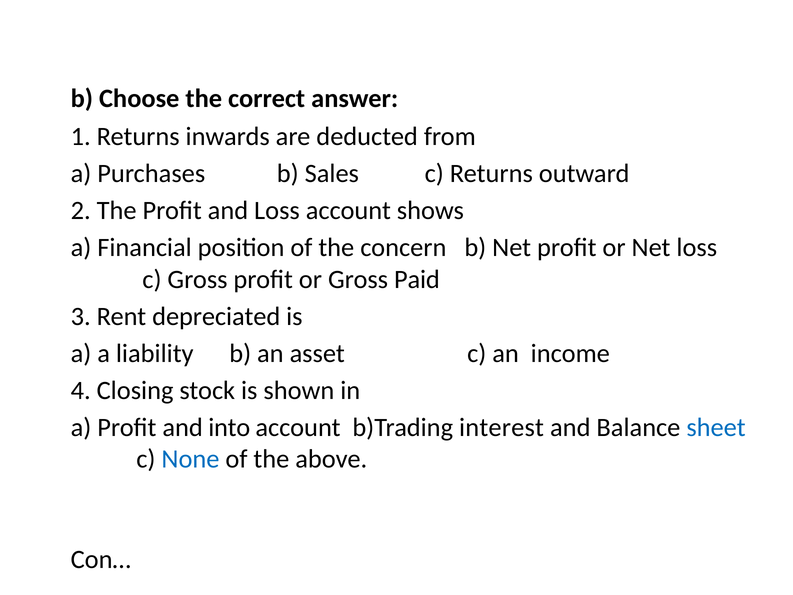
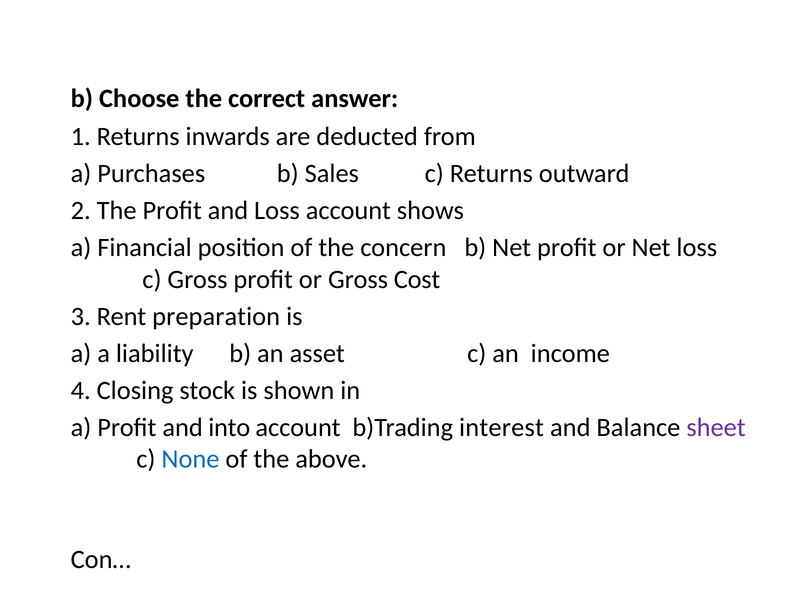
Paid: Paid -> Cost (417, 279)
depreciated: depreciated -> preparation (216, 316)
sheet colour: blue -> purple (716, 427)
